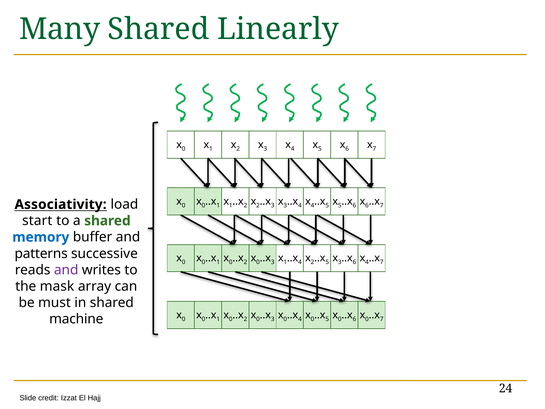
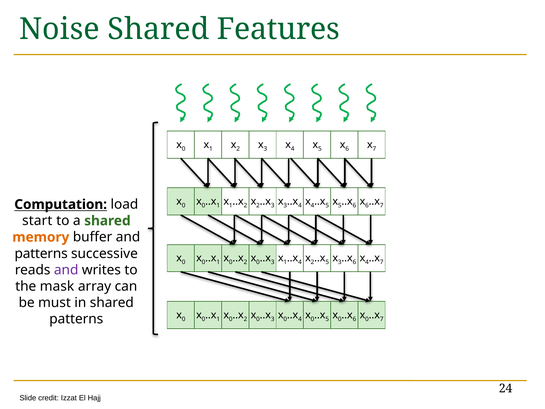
Many: Many -> Noise (59, 29)
Linearly: Linearly -> Features (278, 29)
Associativity: Associativity -> Computation (61, 204)
memory colour: blue -> orange (41, 237)
machine: machine -> patterns (76, 319)
